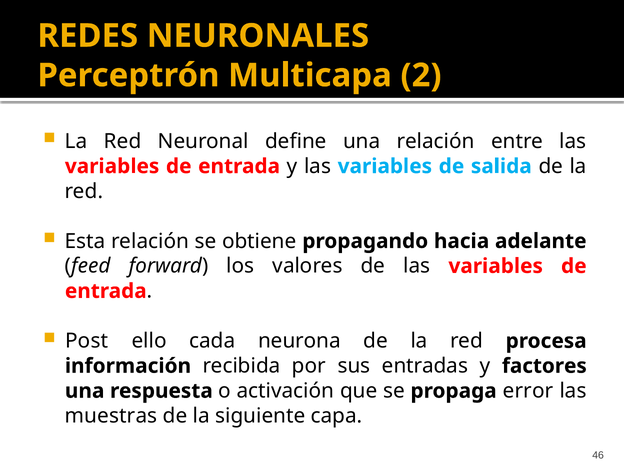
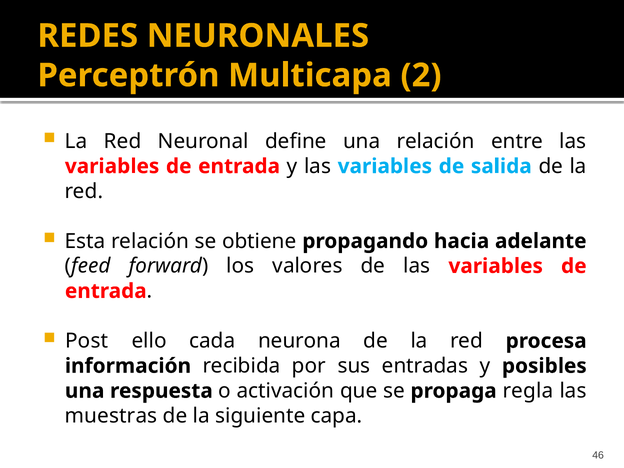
factores: factores -> posibles (544, 366)
error: error -> regla (528, 391)
